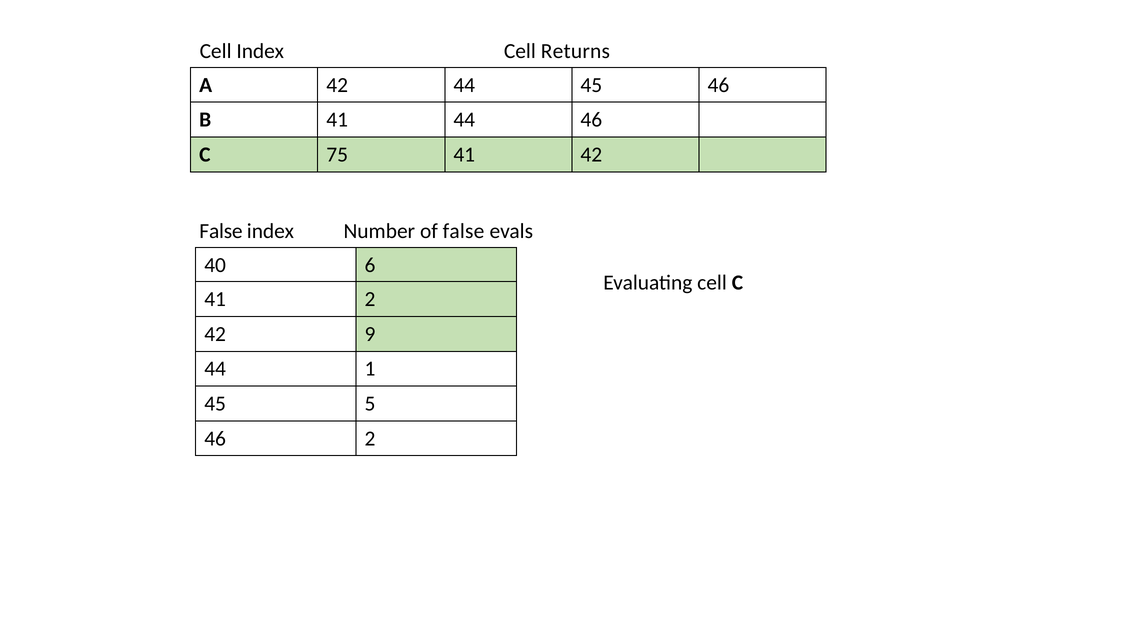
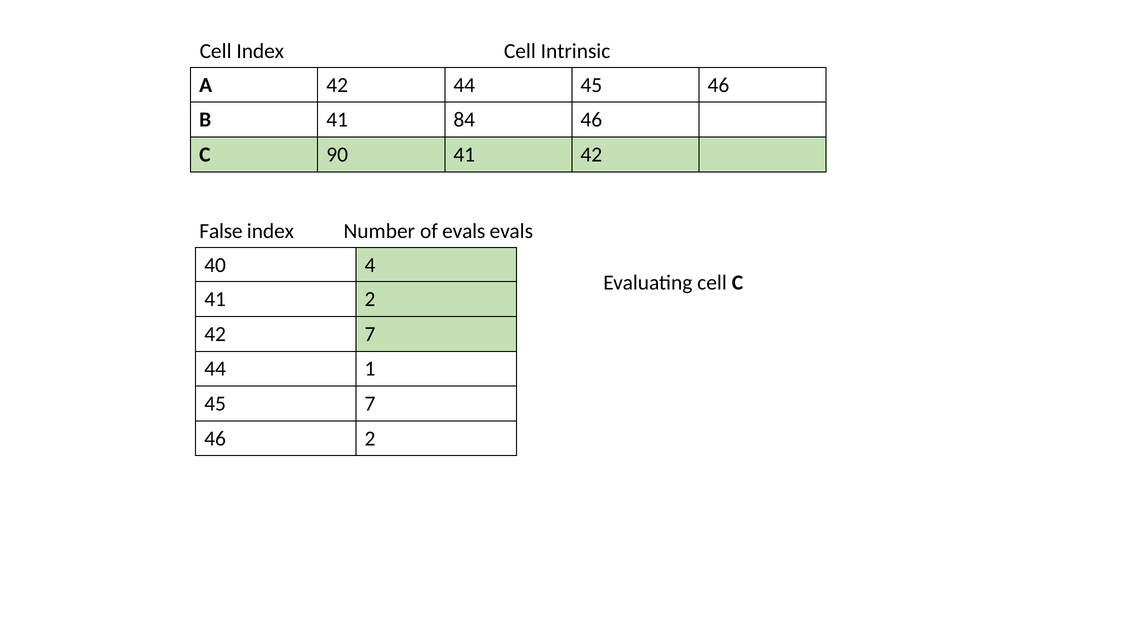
Returns: Returns -> Intrinsic (575, 51)
41 44: 44 -> 84 (464, 120)
75: 75 -> 90 (337, 155)
of false: false -> evals (464, 232)
6: 6 -> 4 (370, 265)
42 9: 9 -> 7 (370, 334)
45 5: 5 -> 7 (370, 404)
